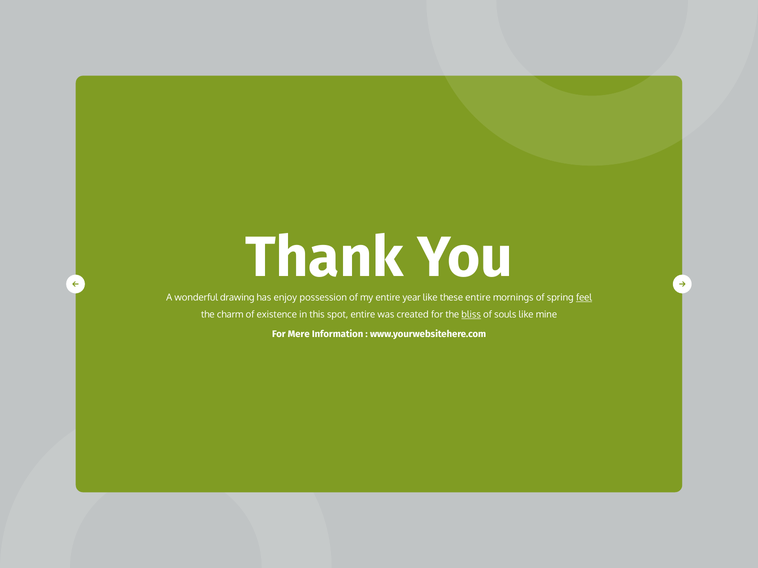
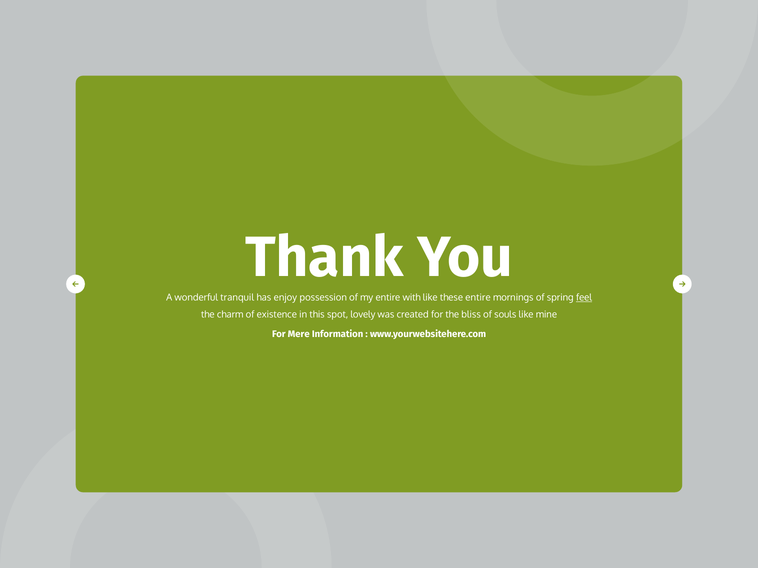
drawing: drawing -> tranquil (237, 298)
year: year -> with (412, 298)
spot entire: entire -> lovely (363, 315)
bliss underline: present -> none (471, 315)
